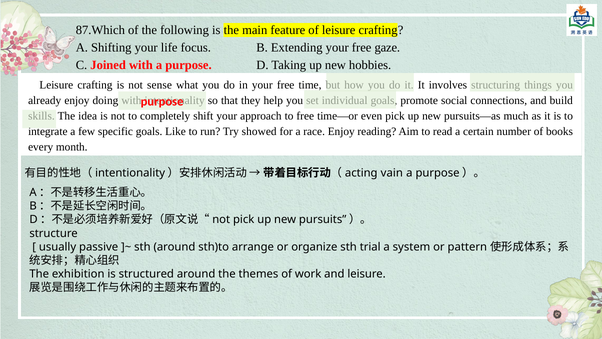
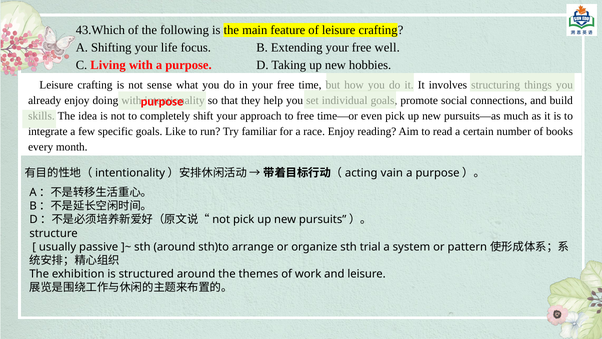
87.Which: 87.Which -> 43.Which (100, 30)
gaze: gaze -> well (387, 48)
Joined: Joined -> Living (108, 65)
showed: showed -> familiar (259, 131)
